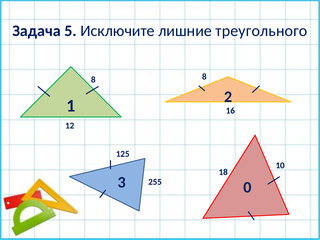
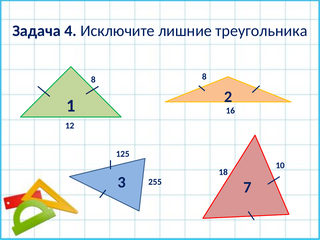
5: 5 -> 4 (71, 31)
треугольного: треугольного -> треугольника (261, 31)
0: 0 -> 7 (247, 187)
